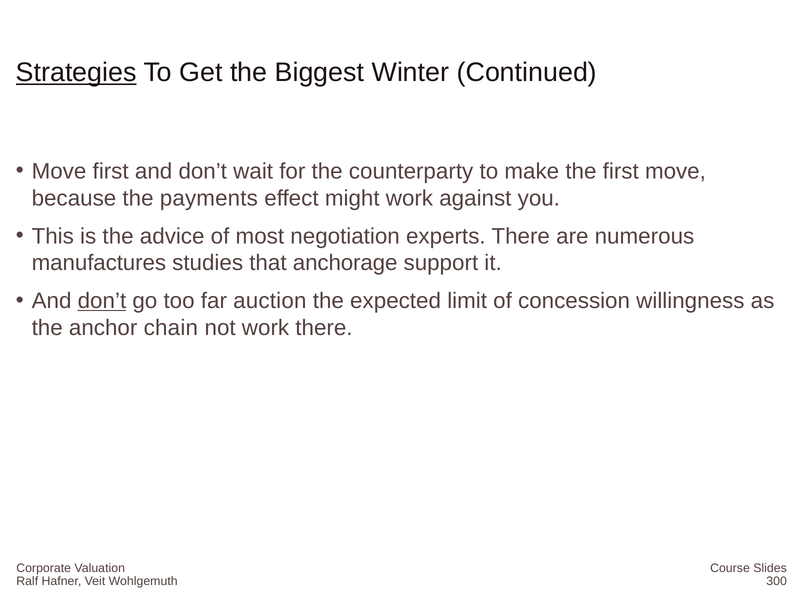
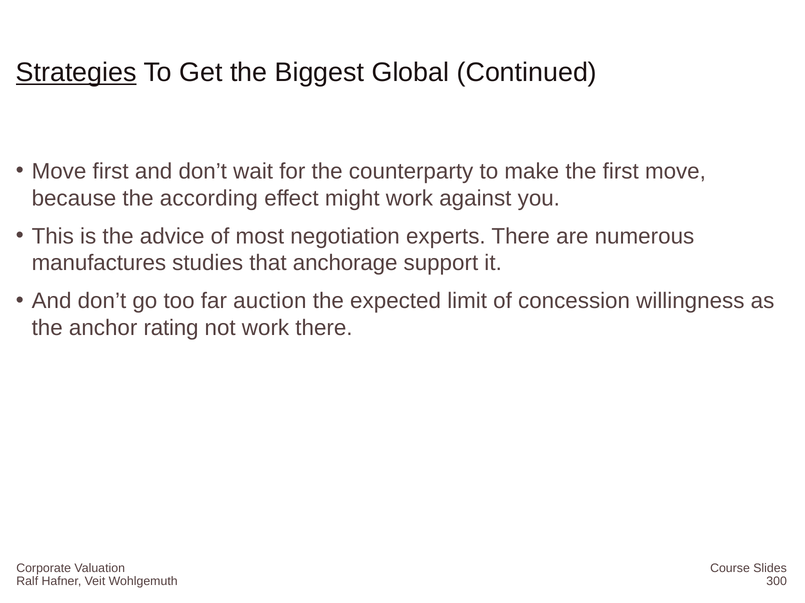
Winter: Winter -> Global (410, 73)
payments: payments -> according (209, 198)
don’t underline: present -> none (102, 301)
chain: chain -> rating (171, 328)
